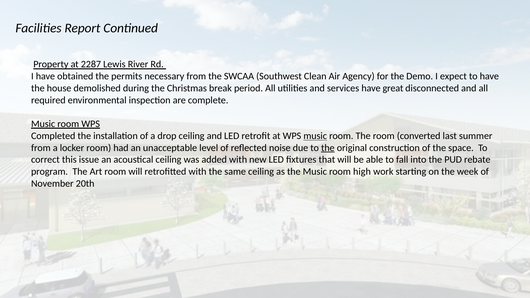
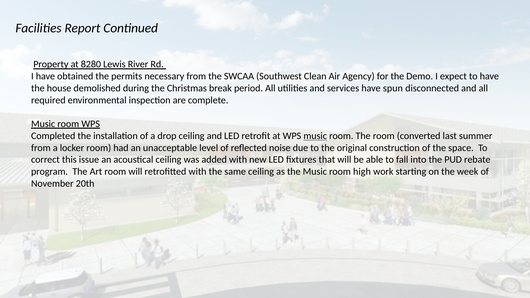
2287: 2287 -> 8280 (91, 64)
great: great -> spun (393, 88)
the underline: present -> none (328, 148)
